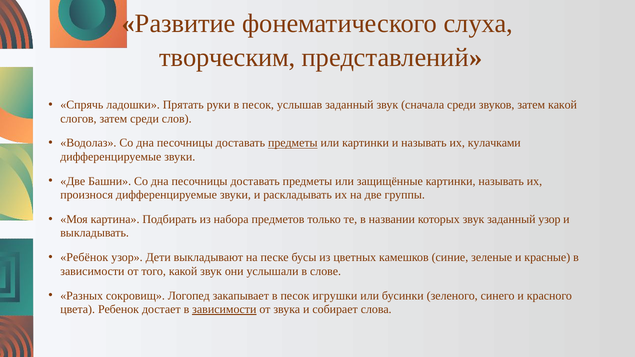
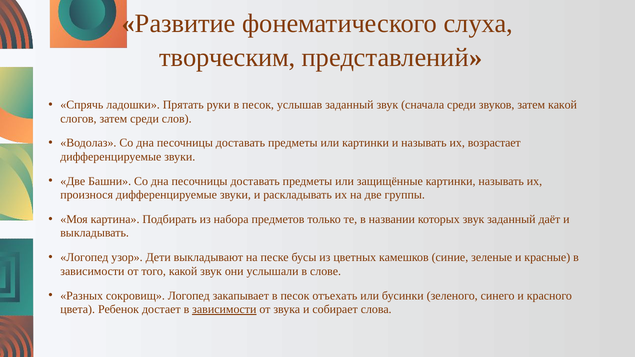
предметы underline: present -> none (293, 143)
кулачками: кулачками -> возрастает (494, 143)
заданный узор: узор -> даёт (549, 219)
Ребёнок: Ребёнок -> Логопед (84, 258)
игрушки: игрушки -> отъехать (335, 296)
